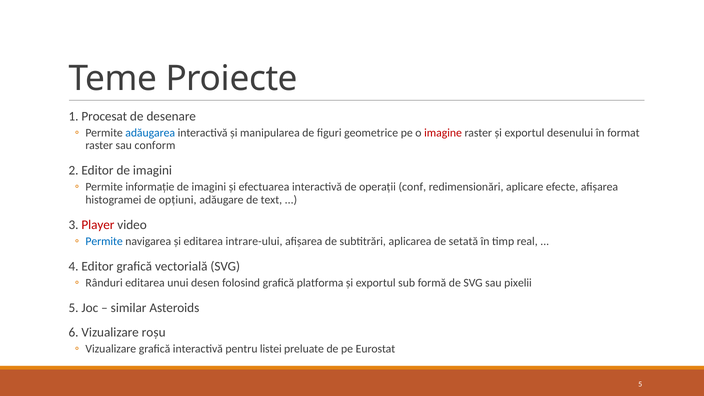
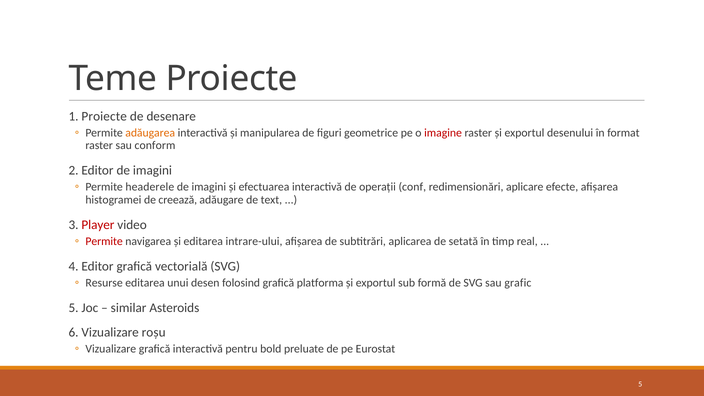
1 Procesat: Procesat -> Proiecte (104, 116)
adăugarea colour: blue -> orange (150, 133)
informație: informație -> headerele (150, 187)
opțiuni: opțiuni -> creează (178, 200)
Permite colour: blue -> red (104, 241)
Rânduri: Rânduri -> Resurse (104, 283)
pixelii: pixelii -> grafic (518, 283)
listei: listei -> bold (271, 349)
